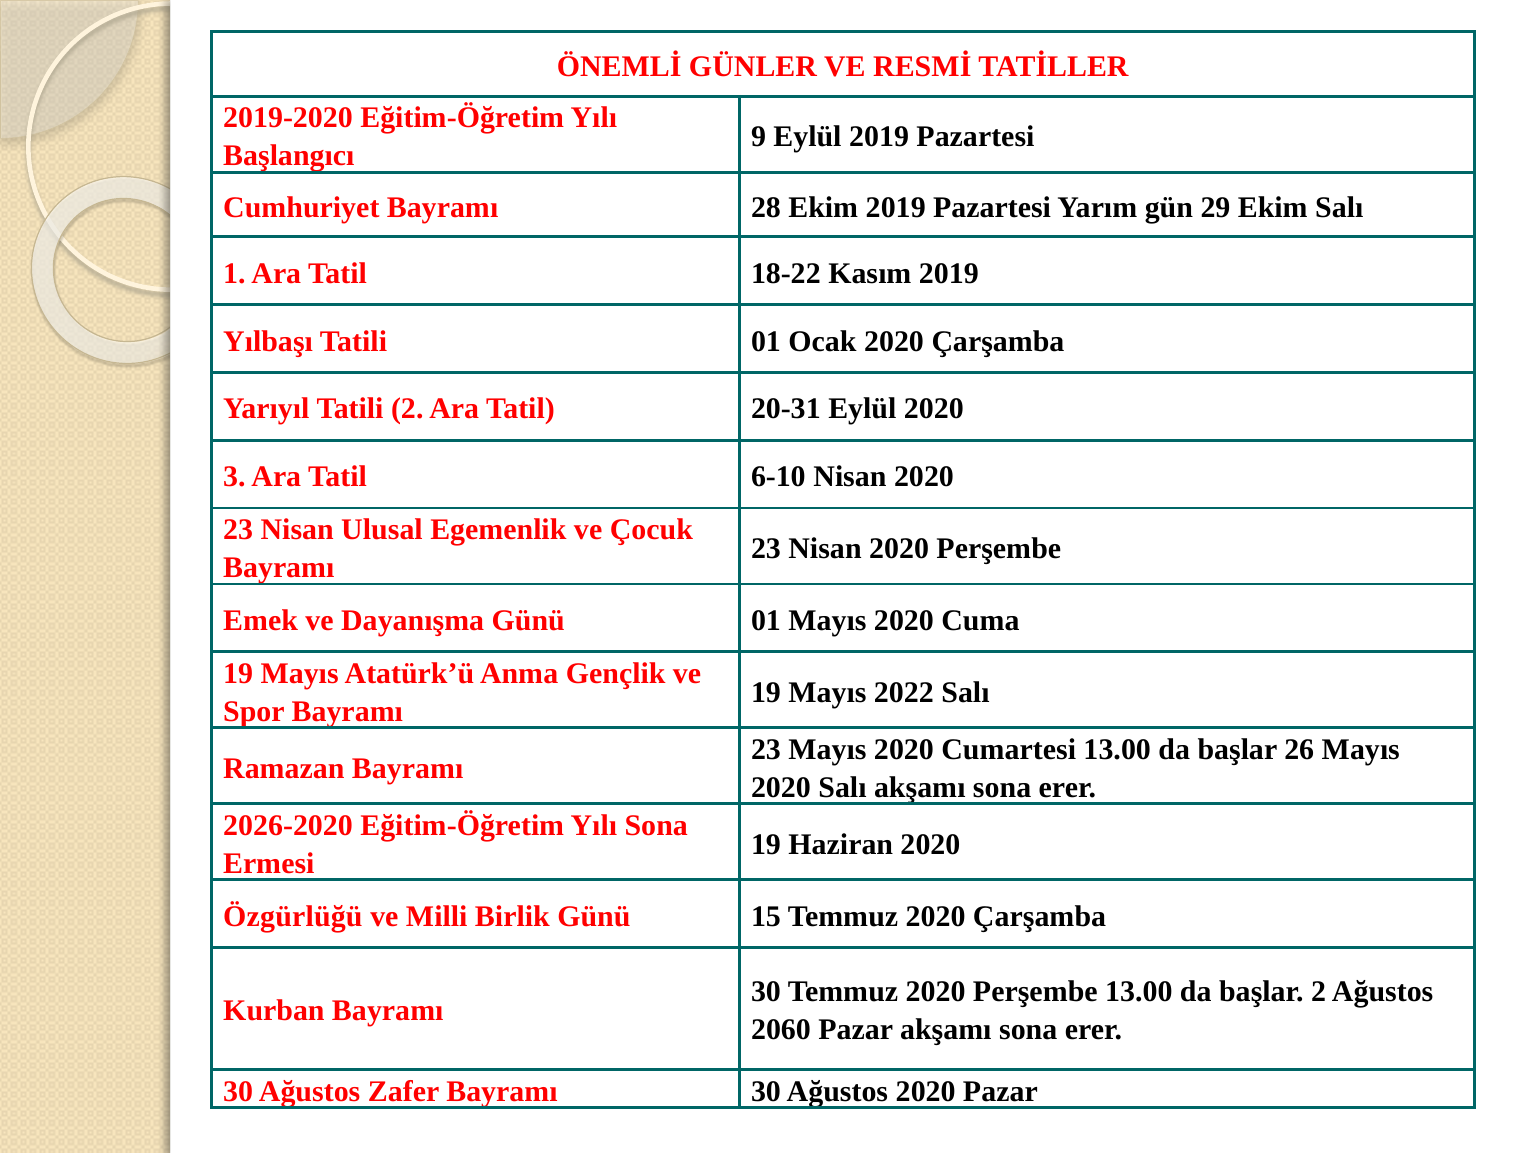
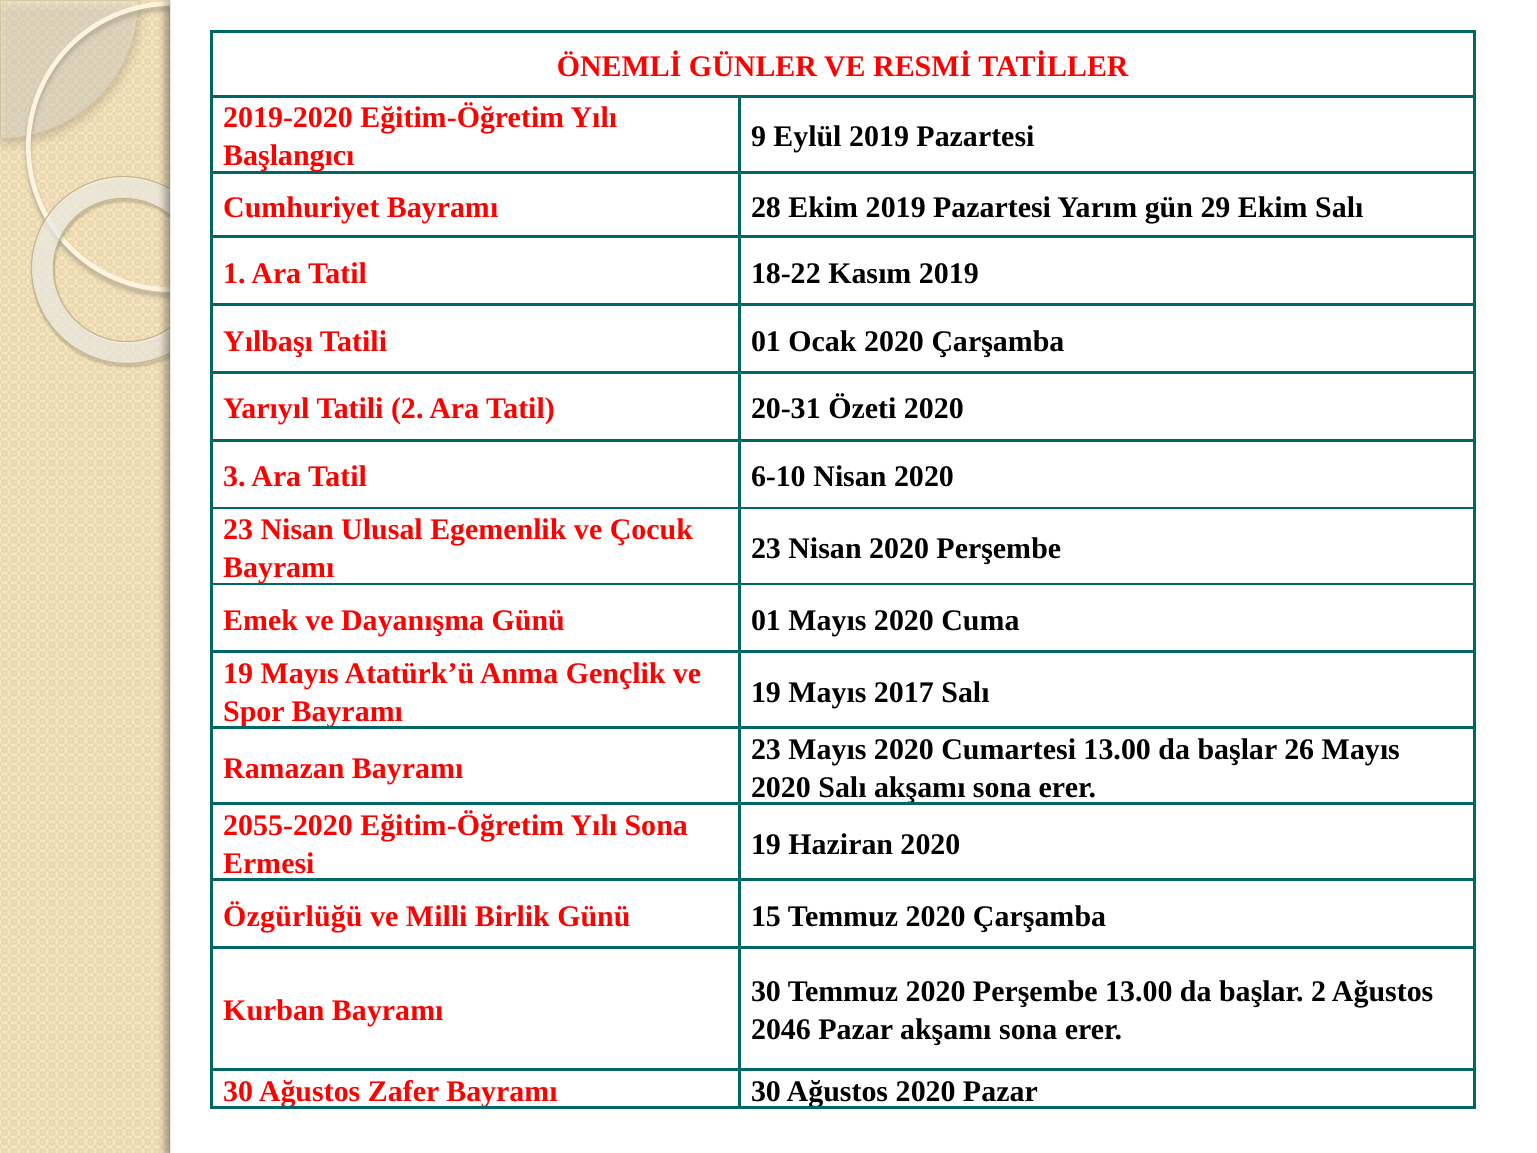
20-31 Eylül: Eylül -> Özeti (862, 409)
2022: 2022 -> 2017 (904, 692)
2026-2020: 2026-2020 -> 2055-2020 (288, 825)
2060: 2060 -> 2046 (781, 1030)
